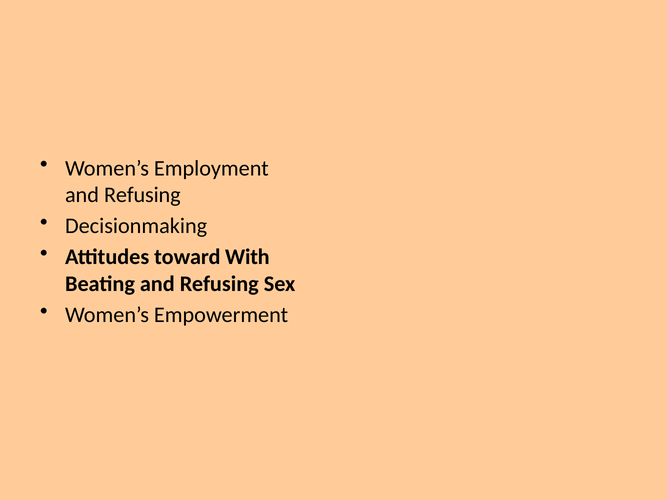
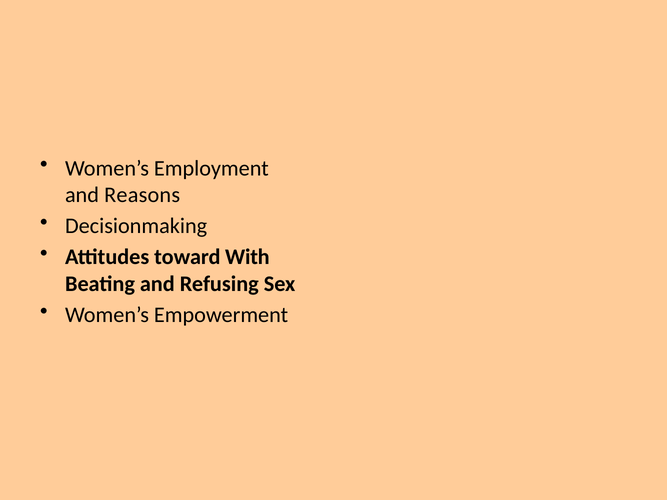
Refusing: Refusing -> Reasons (142, 195)
